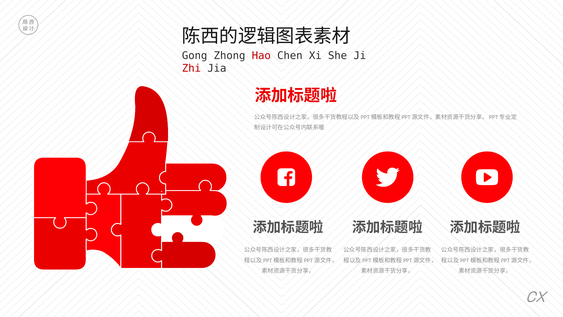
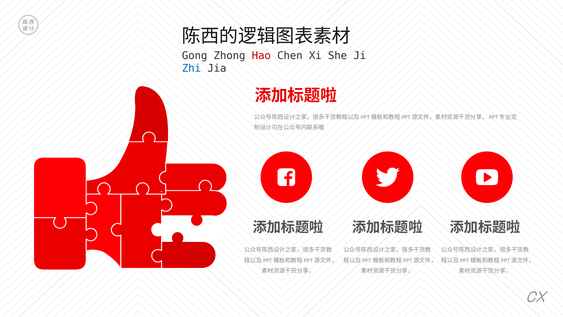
Zhi colour: red -> blue (191, 68)
